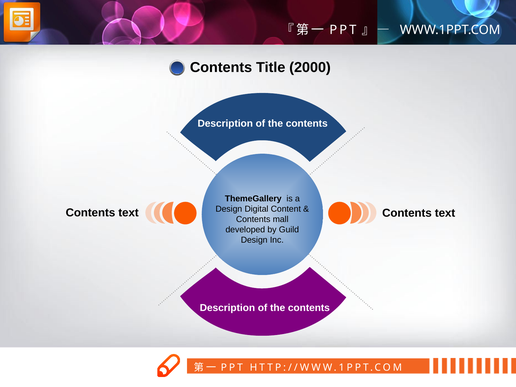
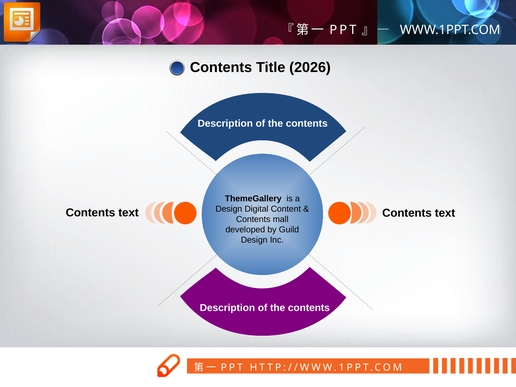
2000: 2000 -> 2026 (310, 67)
